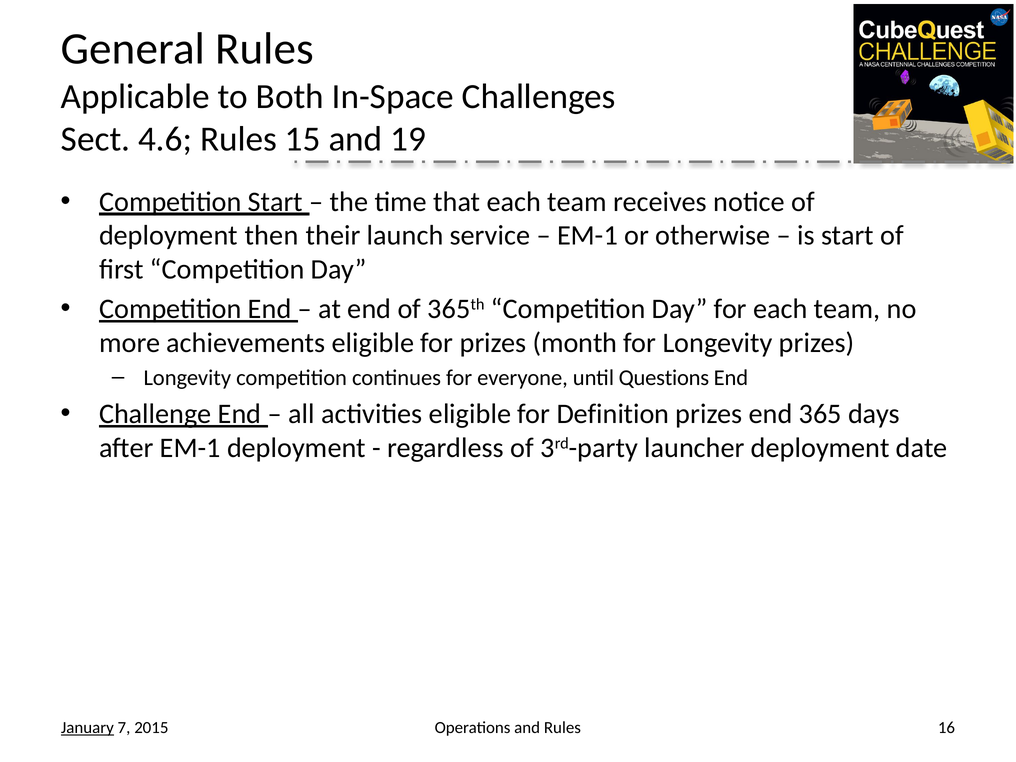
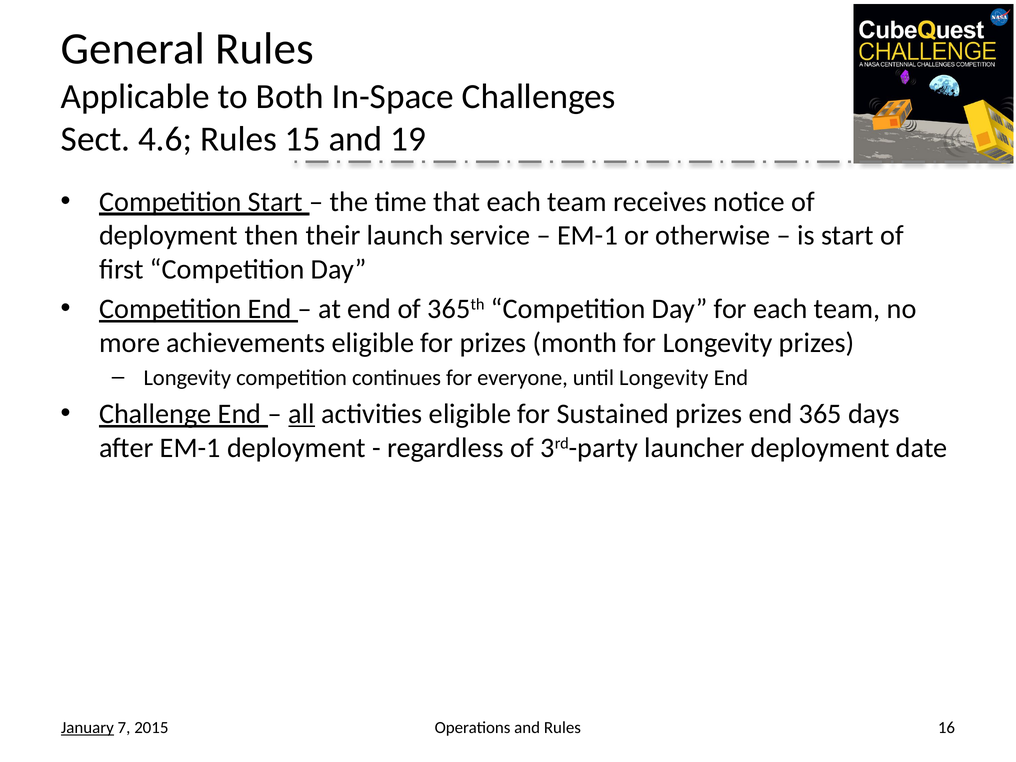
until Questions: Questions -> Longevity (664, 378)
all underline: none -> present (302, 414)
Definition: Definition -> Sustained (613, 414)
